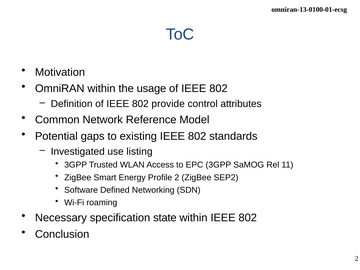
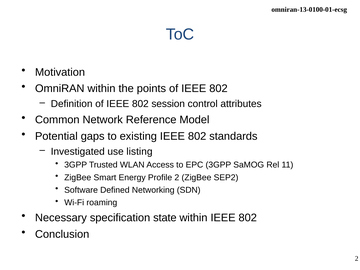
usage: usage -> points (151, 89)
provide: provide -> session (168, 104)
